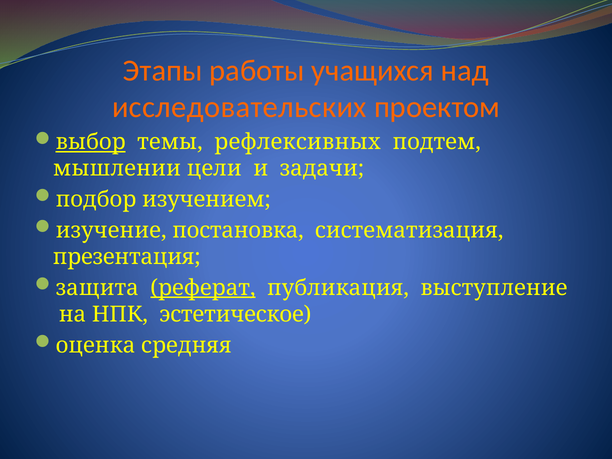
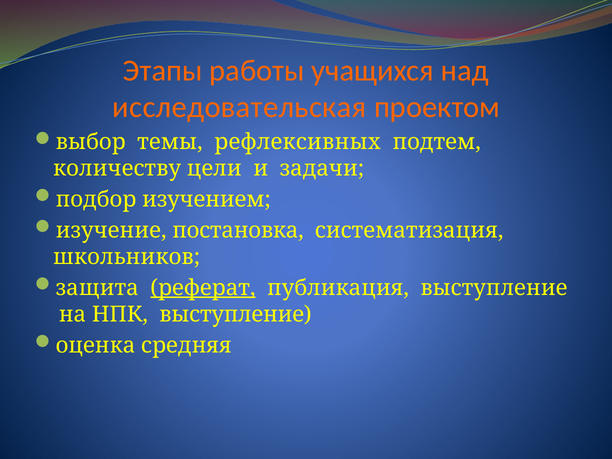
исследовательских: исследовательских -> исследовательская (239, 107)
выбор underline: present -> none (91, 142)
мышлении: мышлении -> количеству (117, 169)
презентация: презентация -> школьников (127, 257)
НПК эстетическое: эстетическое -> выступление (235, 314)
